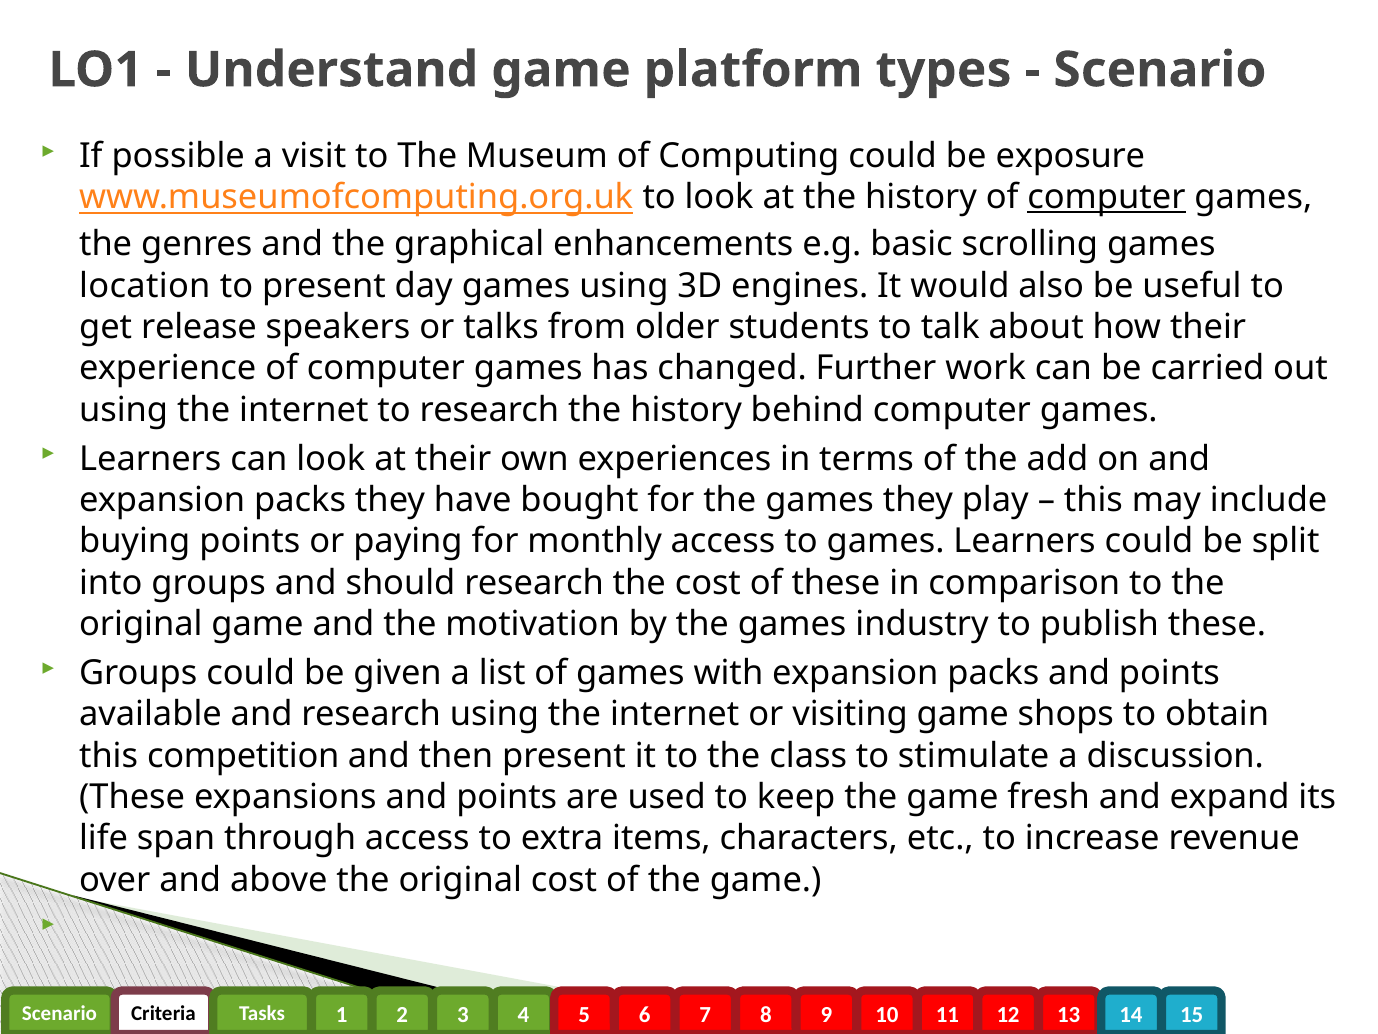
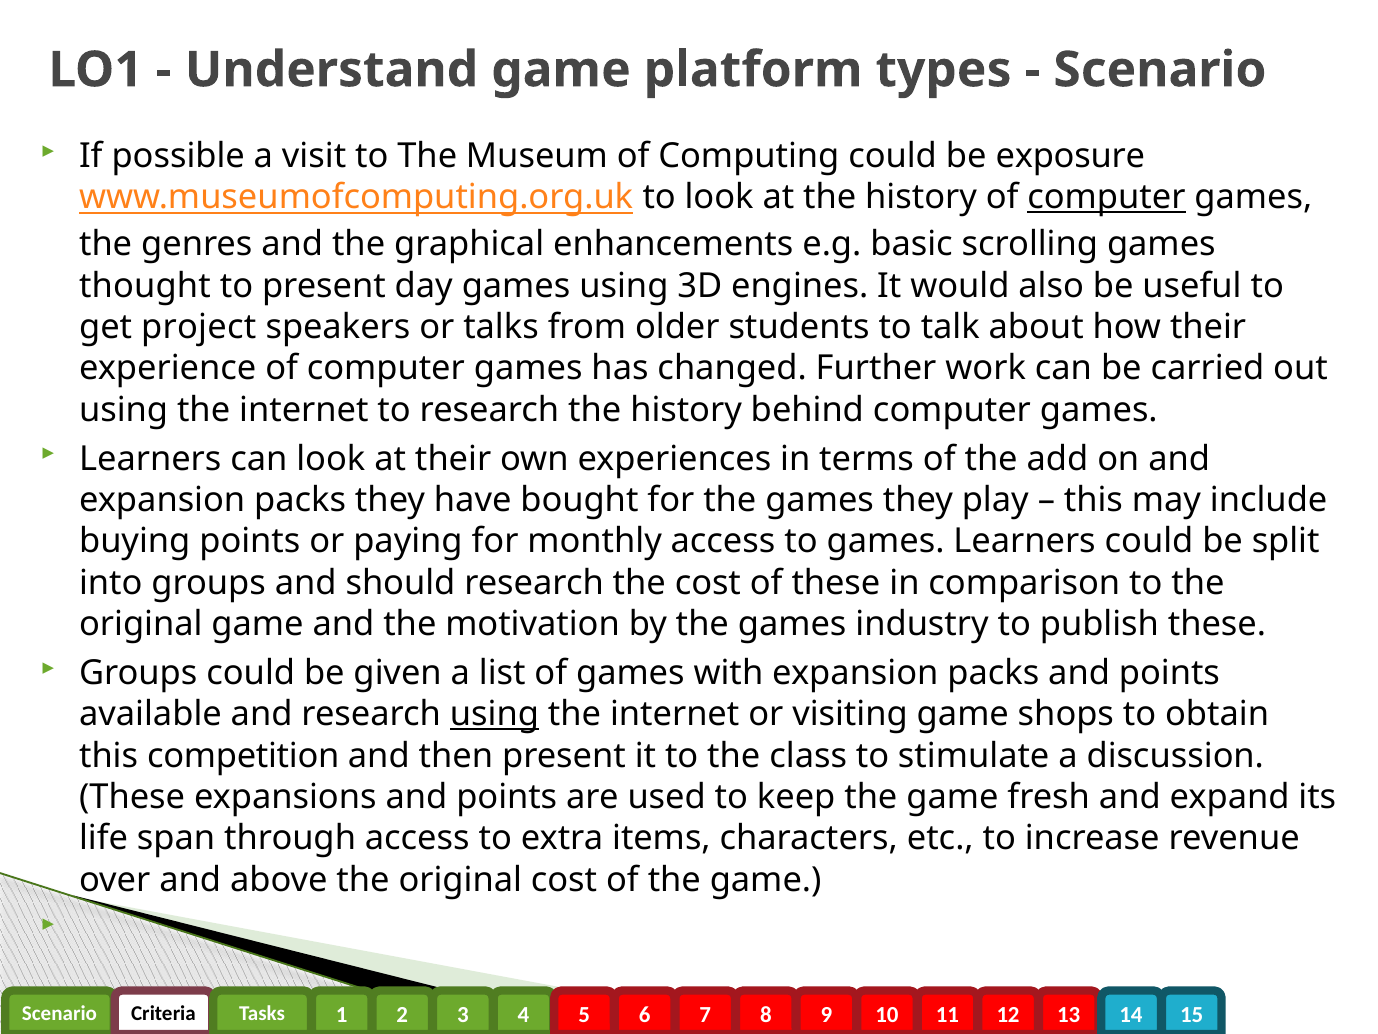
location: location -> thought (145, 285)
release: release -> project (199, 327)
using underline: none -> present (494, 714)
